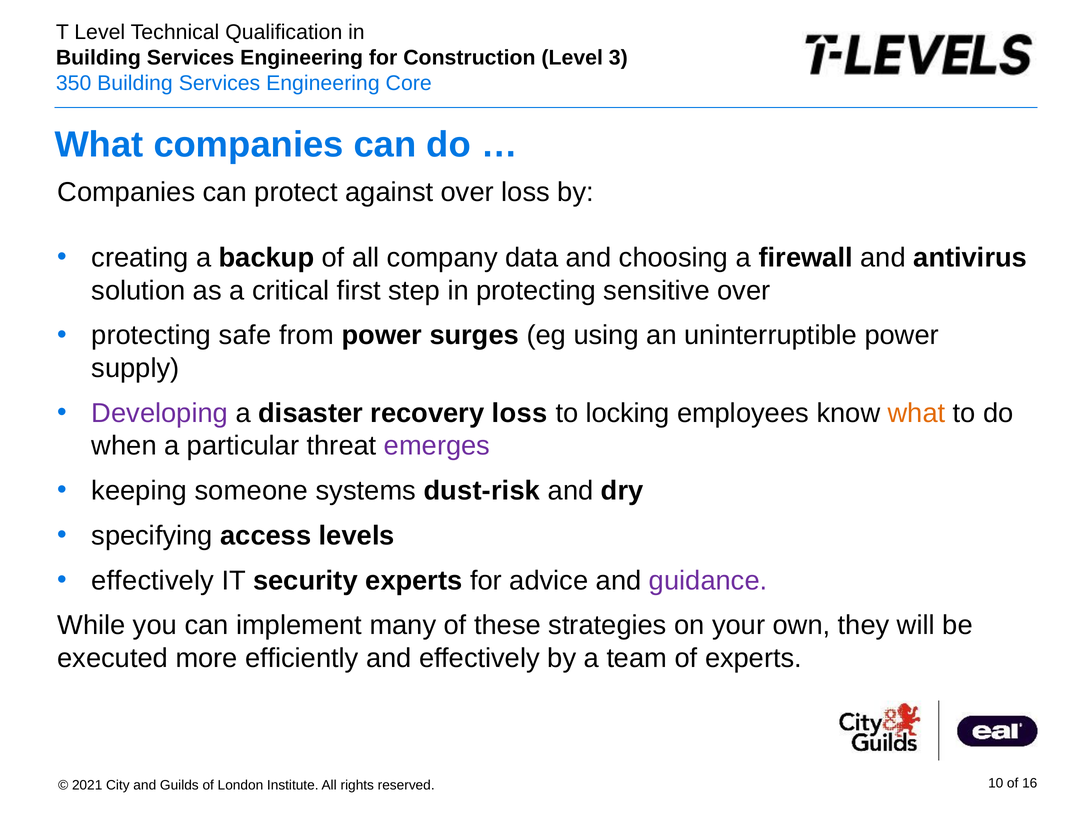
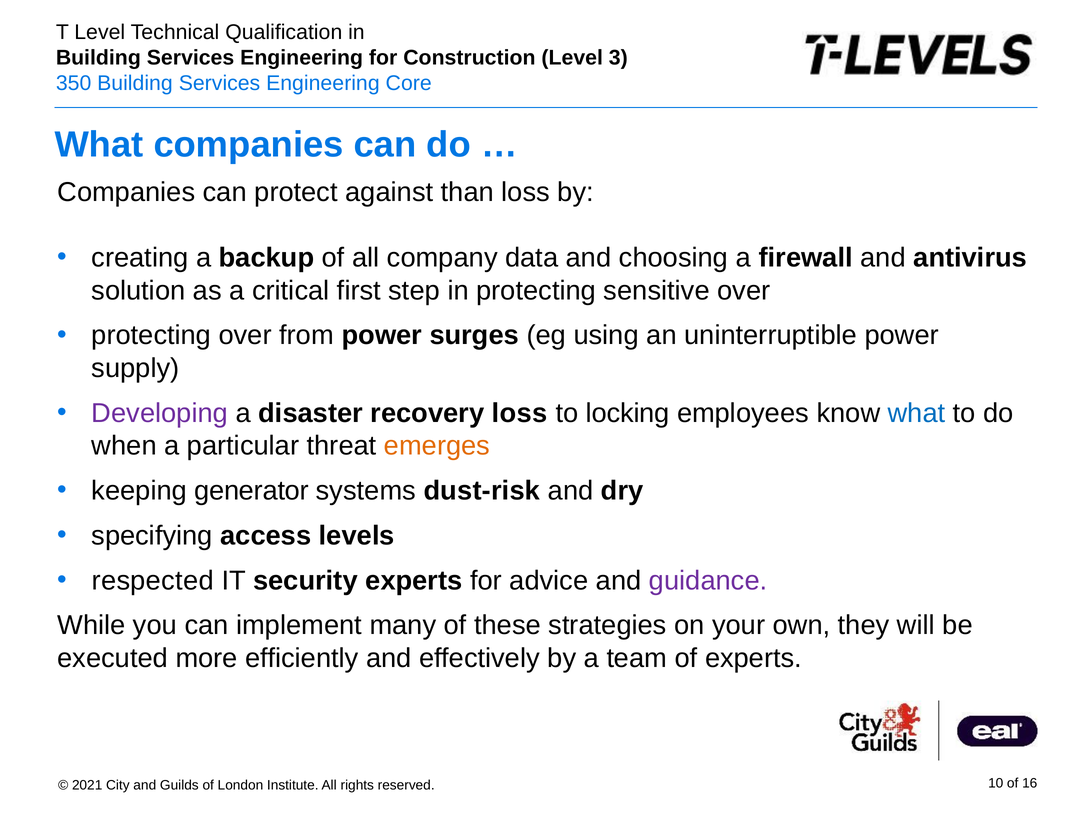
against over: over -> than (467, 192)
protecting safe: safe -> over (245, 335)
what colour: orange -> blue (917, 413)
emerges colour: purple -> orange (437, 446)
someone: someone -> generator (252, 491)
effectively: effectively -> respected (153, 581)
